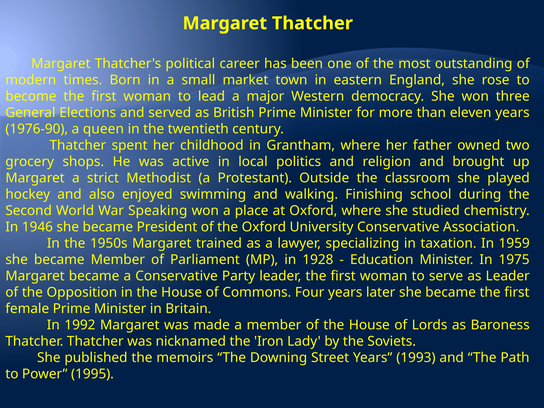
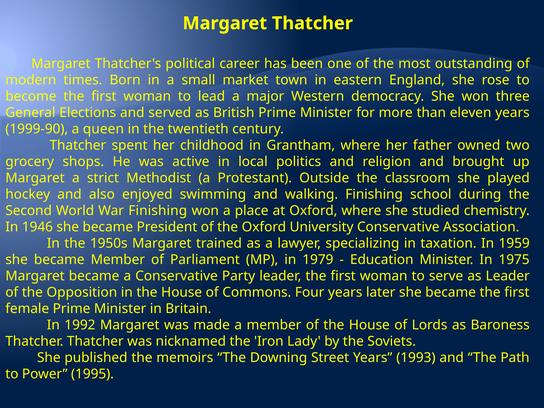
1976-90: 1976-90 -> 1999-90 (37, 129)
War Speaking: Speaking -> Finishing (158, 211)
1928: 1928 -> 1979 (318, 260)
